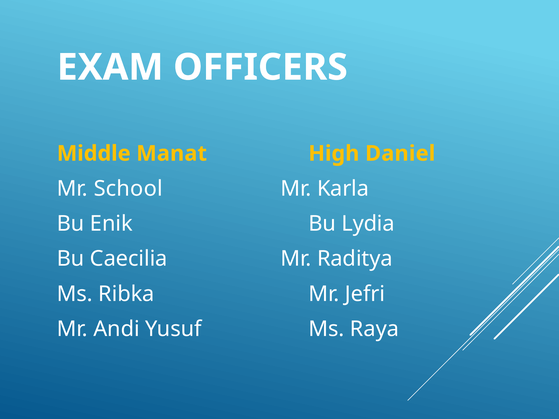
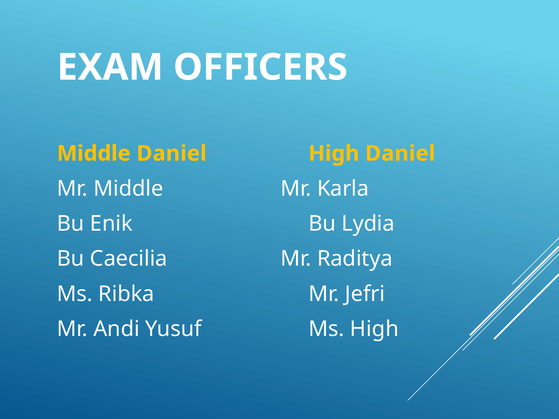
Middle Manat: Manat -> Daniel (172, 154)
Mr School: School -> Middle (128, 189)
Ms Raya: Raya -> High (374, 329)
